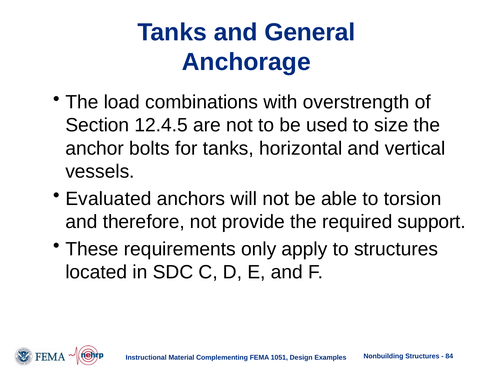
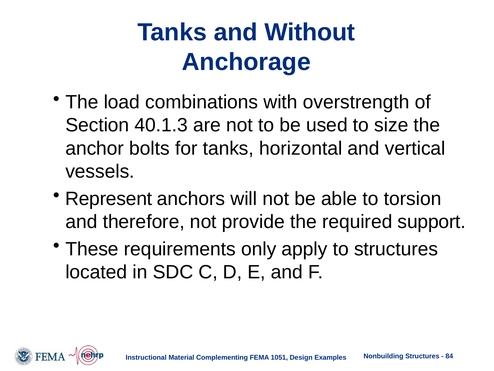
General: General -> Without (310, 32)
12.4.5: 12.4.5 -> 40.1.3 (161, 125)
Evaluated: Evaluated -> Represent (109, 198)
